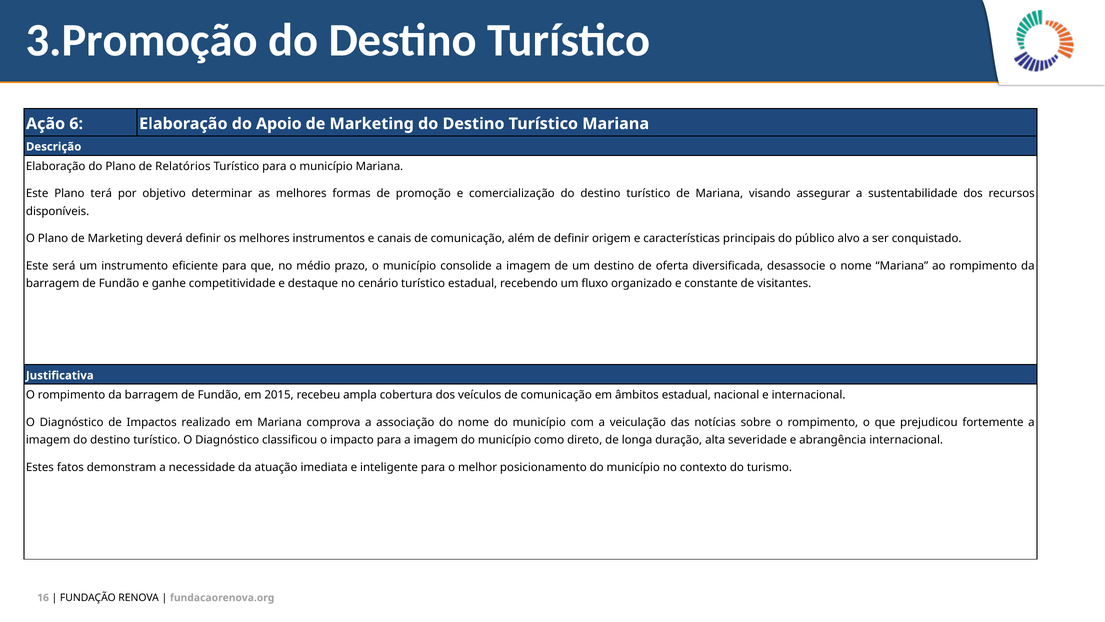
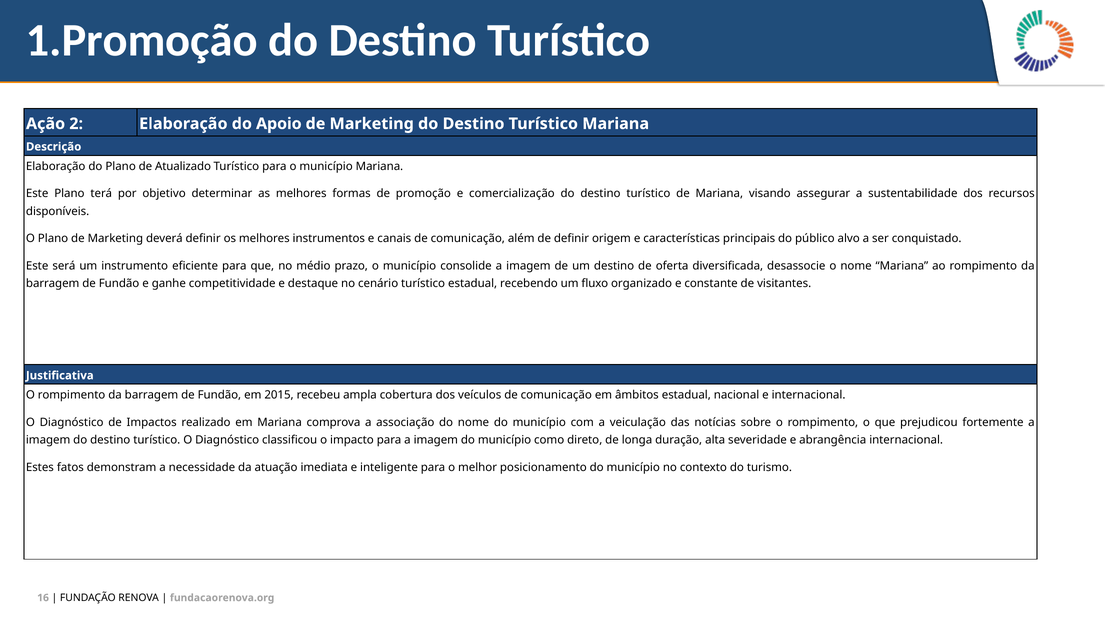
3.Promoção: 3.Promoção -> 1.Promoção (142, 41)
6: 6 -> 2 (76, 124)
Relatórios: Relatórios -> Atualizado (183, 166)
